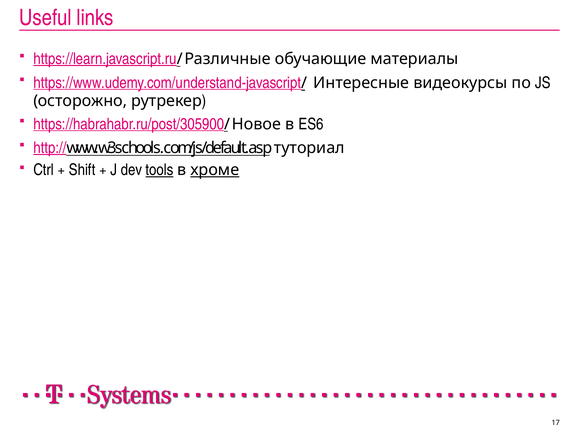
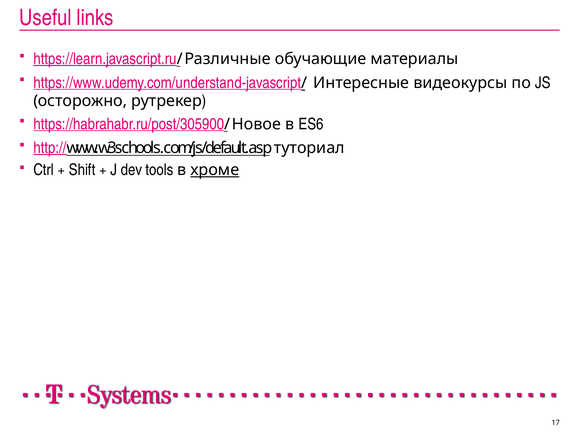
tools underline: present -> none (160, 170)
